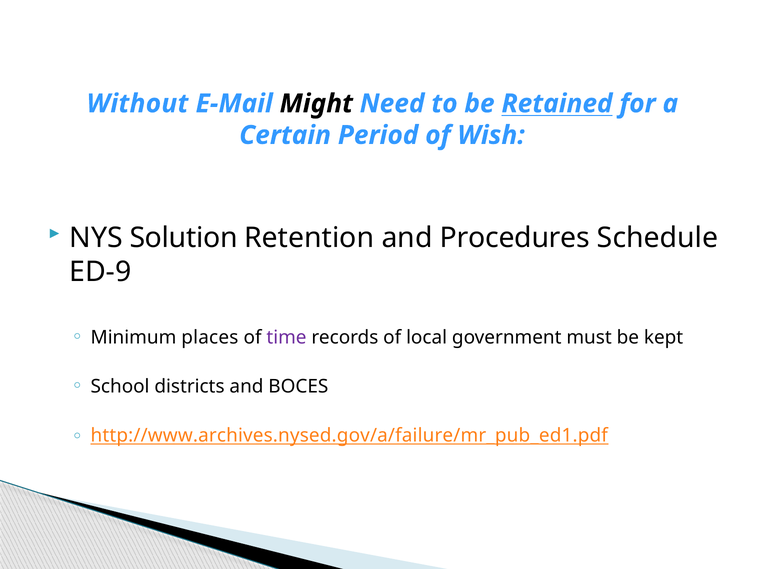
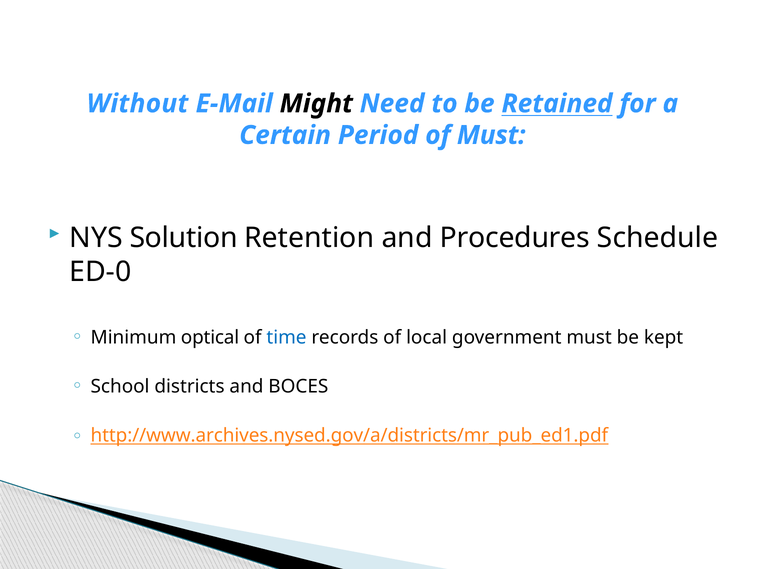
of Wish: Wish -> Must (491, 135)
ED-9: ED-9 -> ED-0 (100, 272)
places: places -> optical (210, 337)
time colour: purple -> blue (286, 337)
http://www.archives.nysed.gov/a/failure/mr_pub_ed1.pdf: http://www.archives.nysed.gov/a/failure/mr_pub_ed1.pdf -> http://www.archives.nysed.gov/a/districts/mr_pub_ed1.pdf (349, 435)
